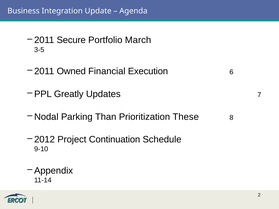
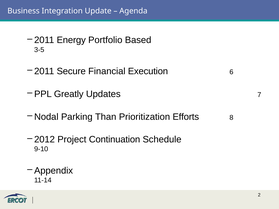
Secure: Secure -> Energy (71, 40)
March: March -> Based (138, 40)
Owned: Owned -> Secure (71, 71)
These: These -> Efforts (186, 117)
